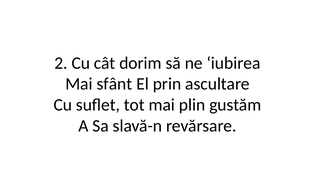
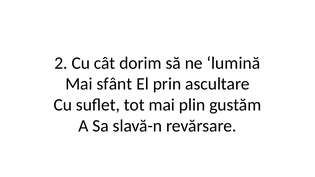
iubirea: iubirea -> lumină (233, 63)
